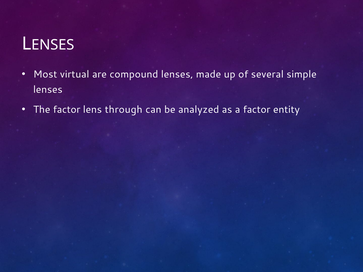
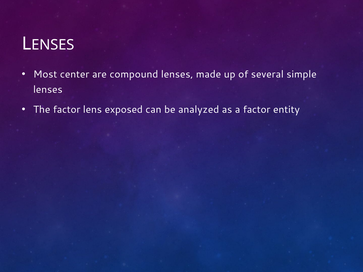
virtual: virtual -> center (75, 74)
through: through -> exposed (124, 110)
